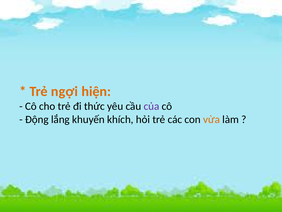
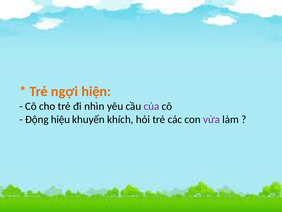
thức: thức -> nhìn (94, 106)
lắng: lắng -> hiệu (60, 119)
vừa colour: orange -> purple (212, 119)
